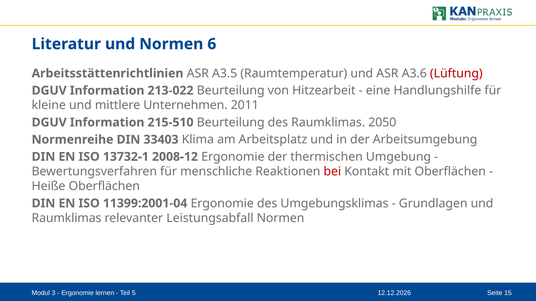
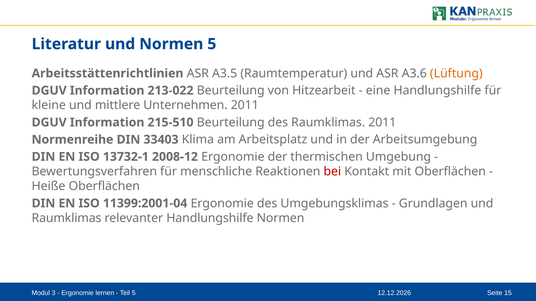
Normen 6: 6 -> 5 (212, 44)
Lüftung colour: red -> orange (456, 73)
Raumklimas 2050: 2050 -> 2011 (382, 123)
relevanter Leistungsabfall: Leistungsabfall -> Handlungshilfe (210, 218)
